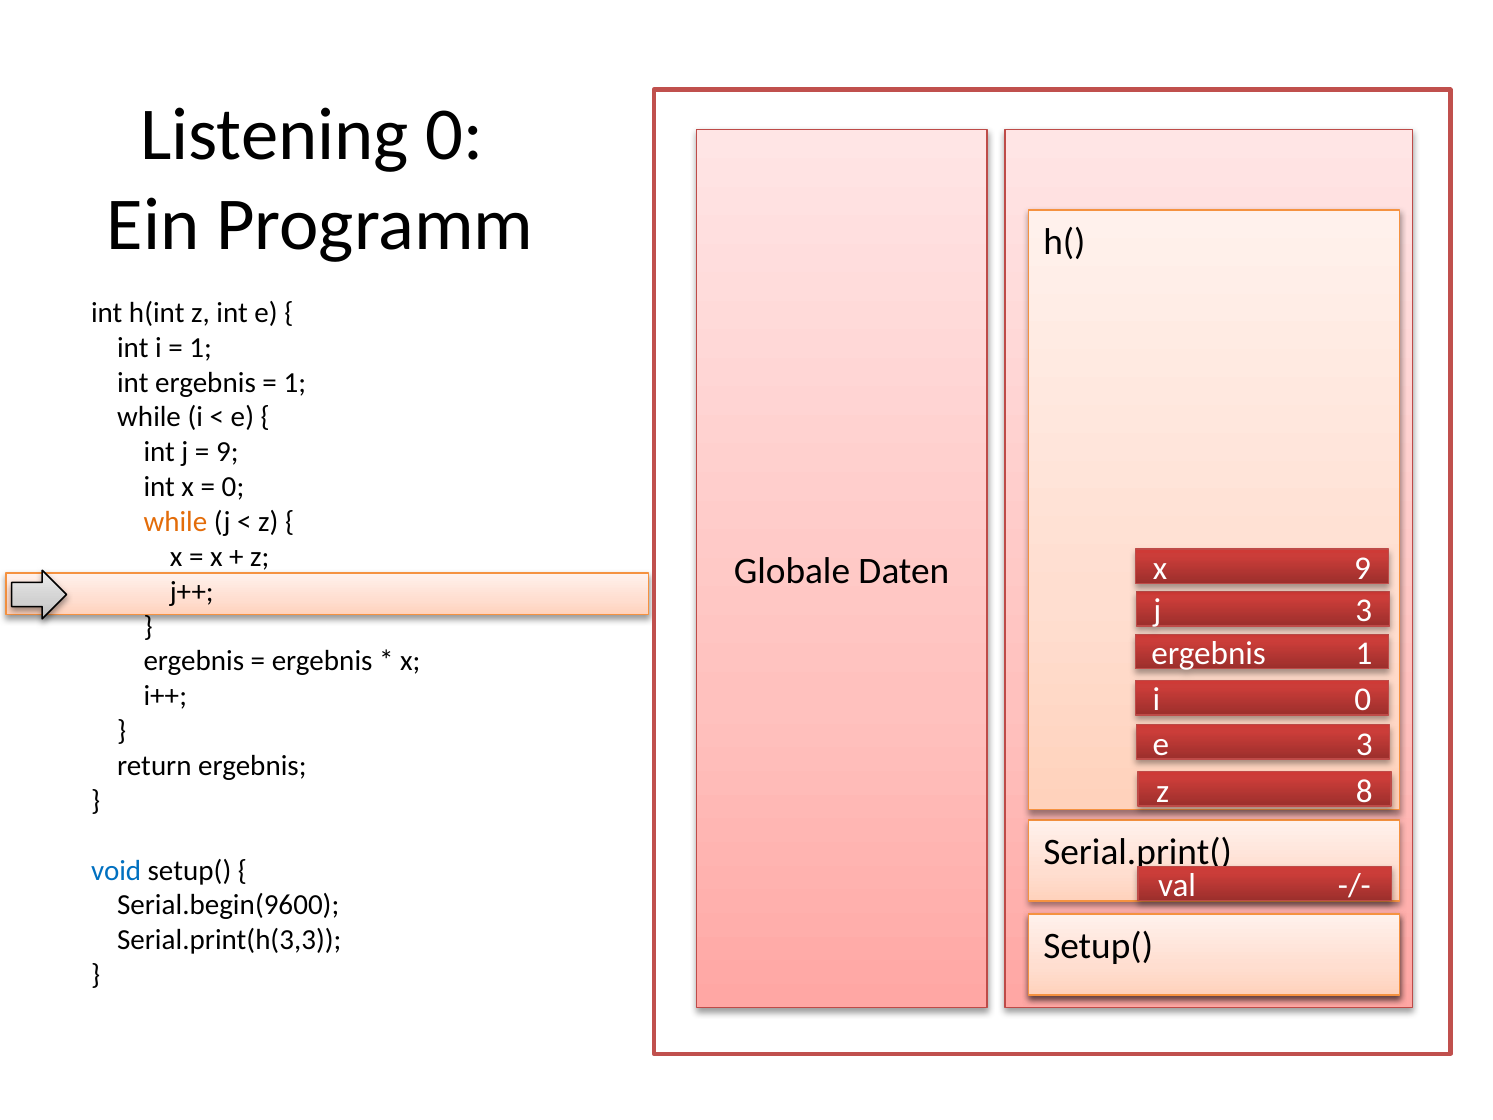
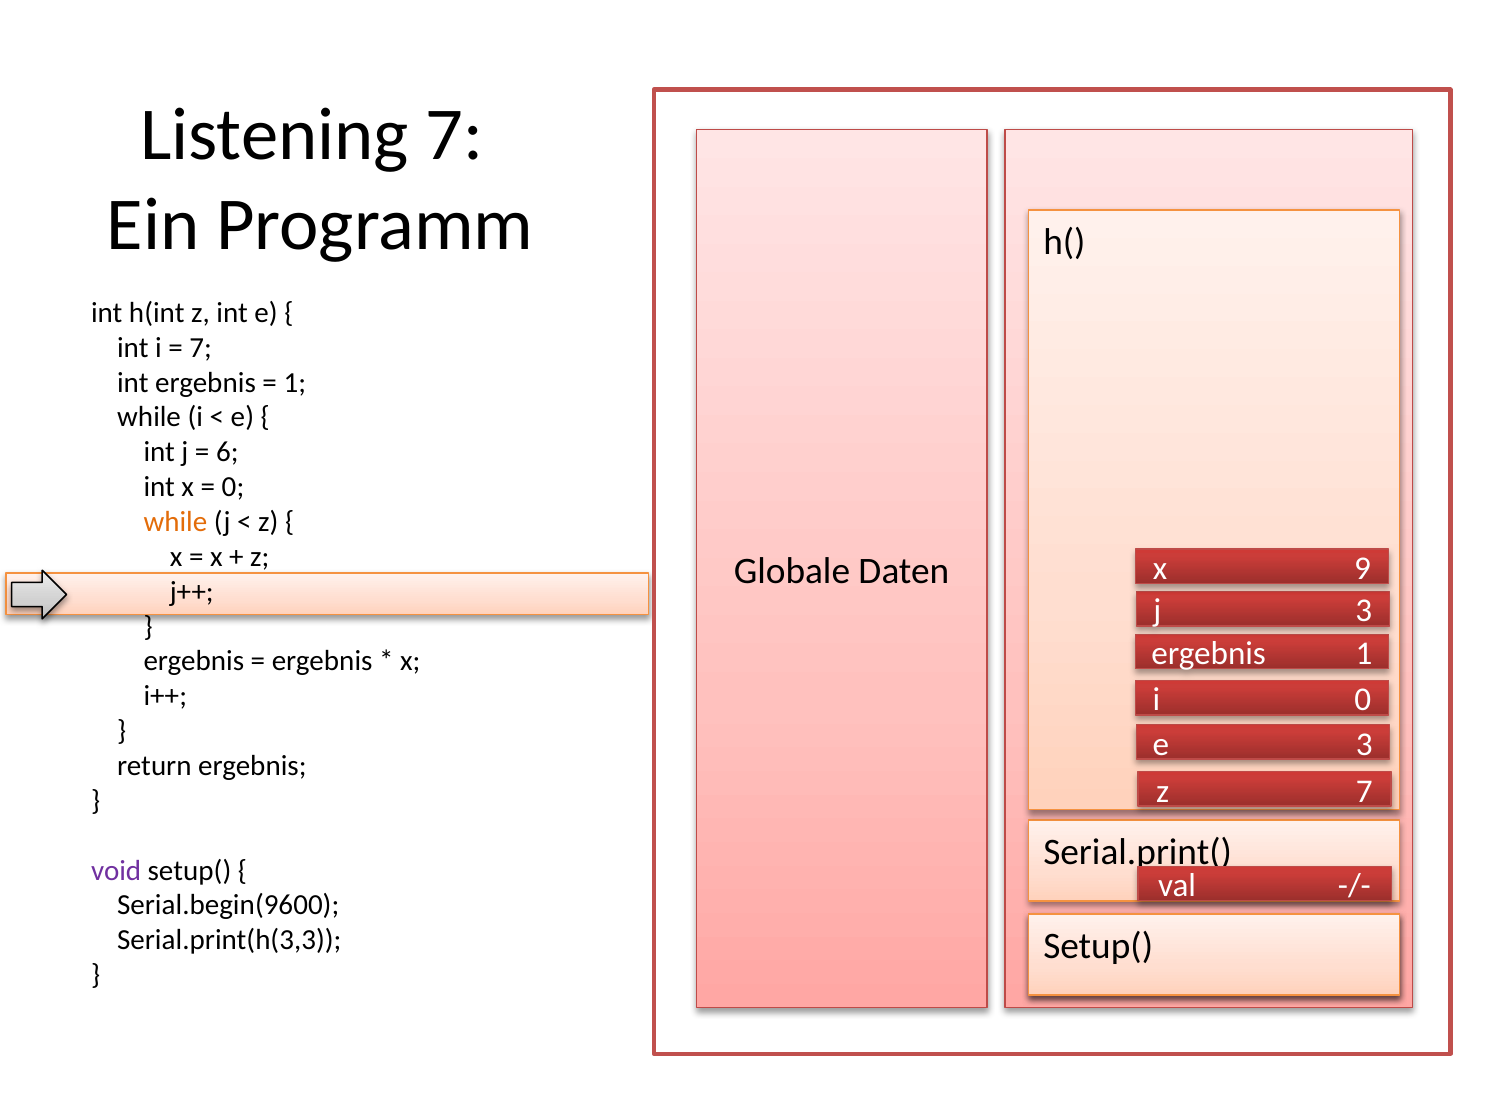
Listening 0: 0 -> 7 (455, 135)
1: 1 -> 7 (201, 348)
9: 9 -> 6 (227, 452)
z 8: 8 -> 7 (1364, 791)
void colour: blue -> purple (116, 870)
